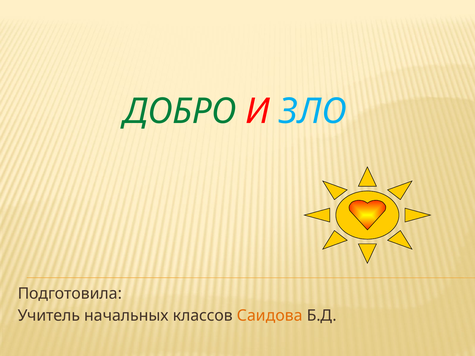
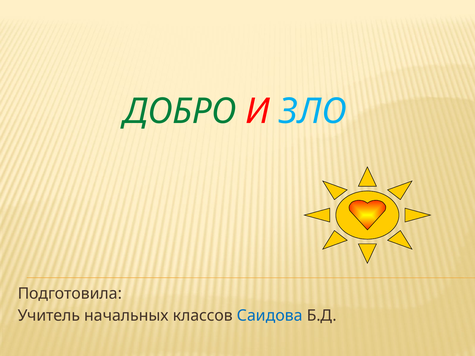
Саидова colour: orange -> blue (270, 316)
